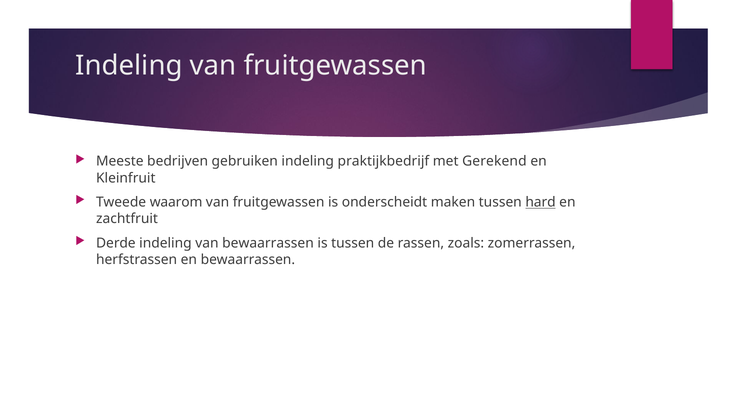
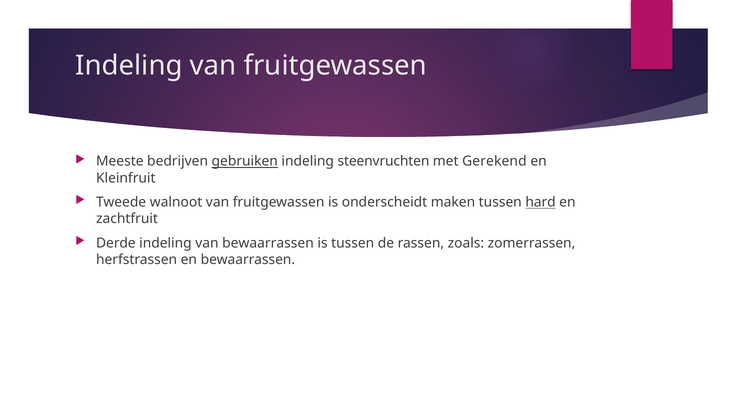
gebruiken underline: none -> present (245, 161)
praktijkbedrijf: praktijkbedrijf -> steenvruchten (383, 161)
waarom: waarom -> walnoot (176, 202)
